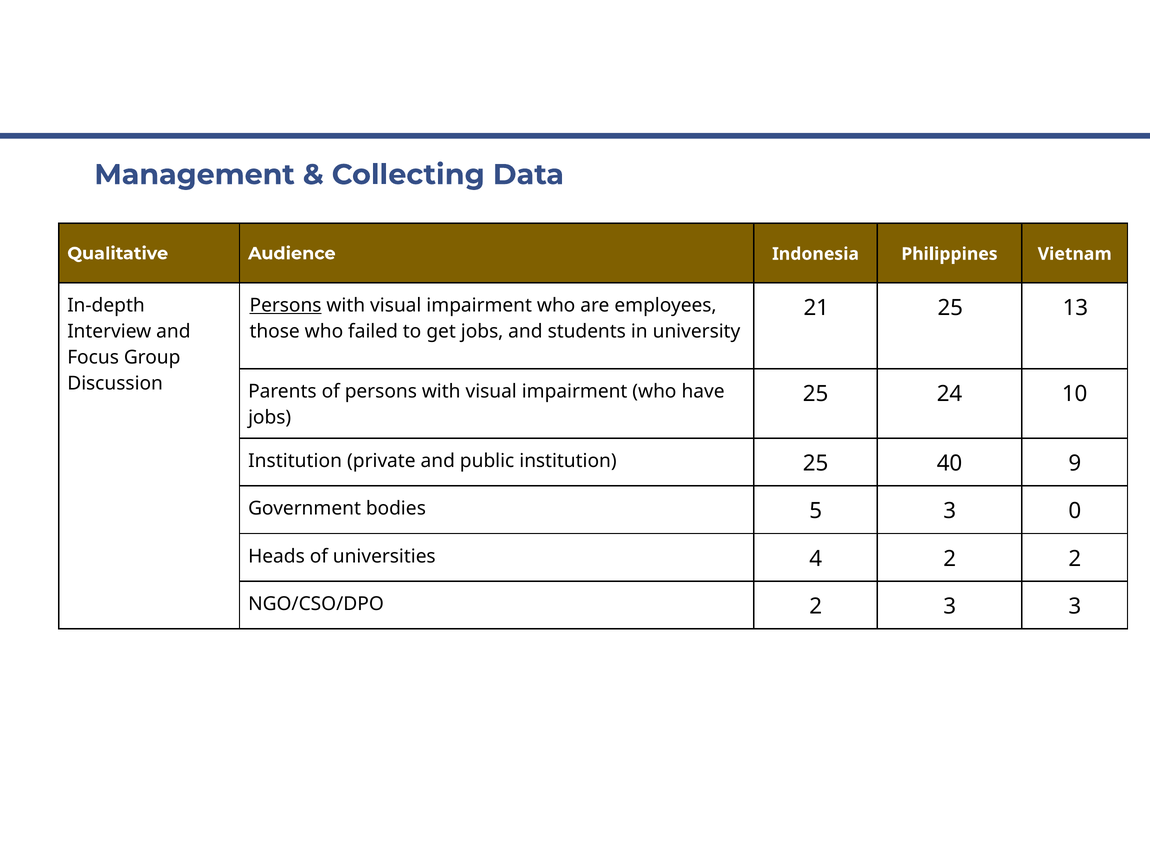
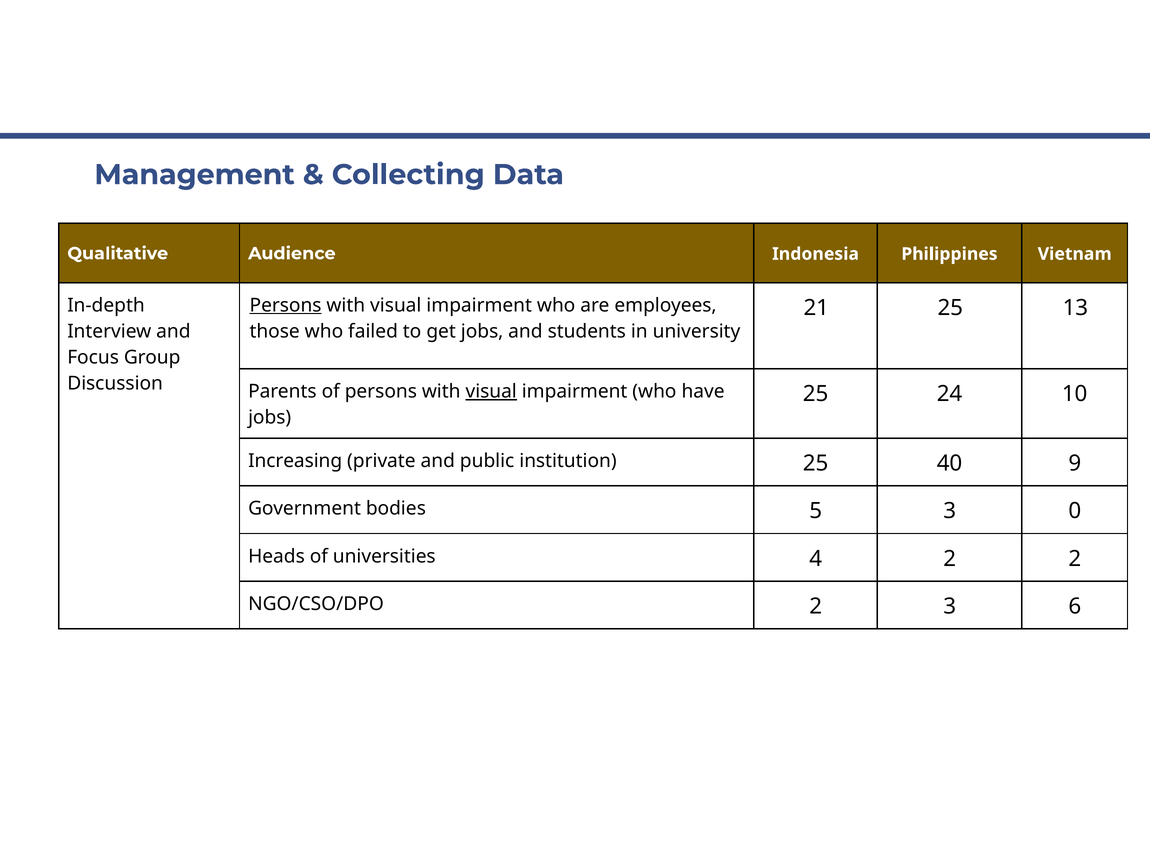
visual underline: none -> present (491, 392)
Institution: Institution -> Increasing (295, 461)
3 3: 3 -> 6 (1075, 607)
